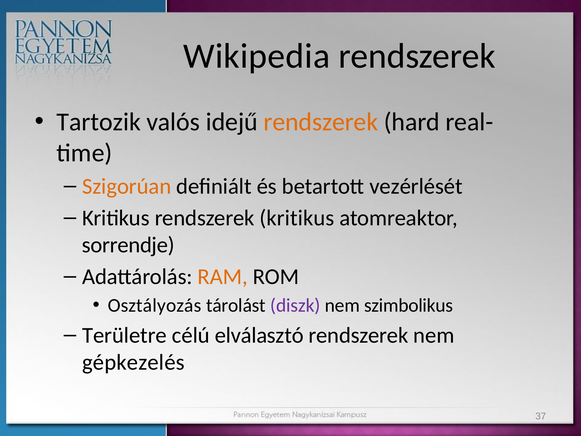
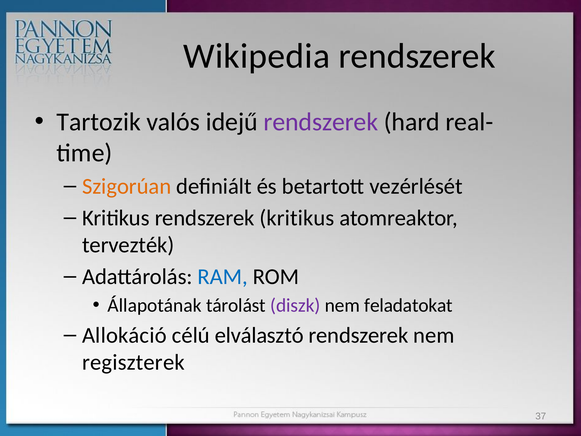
rendszerek colour: orange -> purple (321, 122)
sorrendje: sorrendje -> tervezték (128, 245)
RAM colour: orange -> blue (223, 276)
Osztályozás: Osztályozás -> Állapotának (155, 305)
szimbolikus: szimbolikus -> feladatokat (409, 305)
Területre: Területre -> Allokáció (124, 335)
gépkezelés: gépkezelés -> regiszterek (133, 362)
